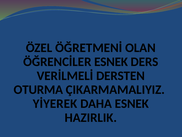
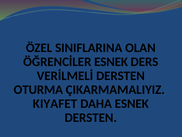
ÖĞRETMENİ: ÖĞRETMENİ -> SINIFLARINA (89, 48)
YİYEREK: YİYEREK -> KIYAFET (55, 103)
HAZIRLIK: HAZIRLIK -> DERSTEN (91, 117)
